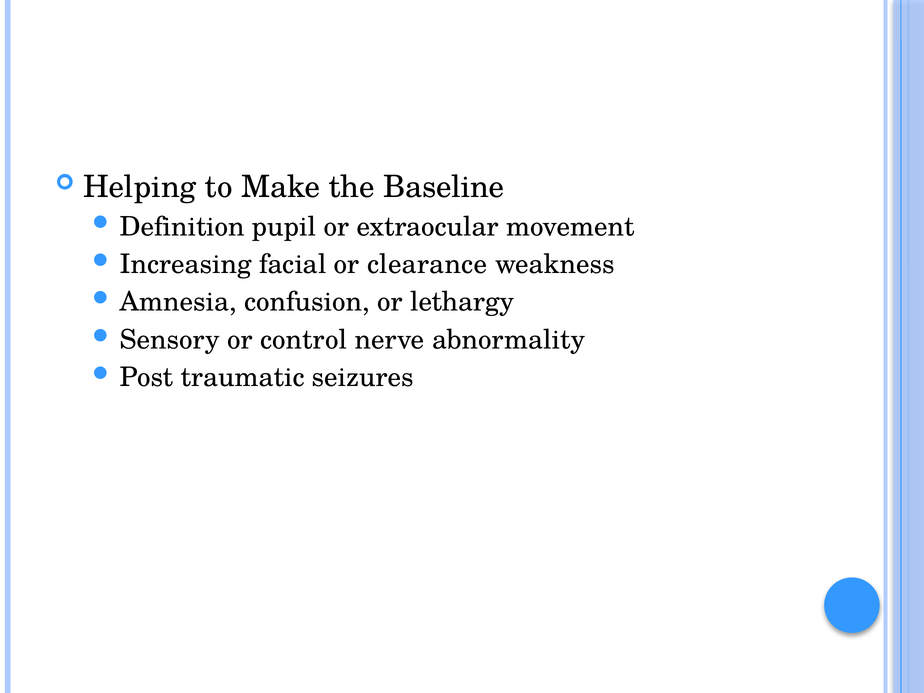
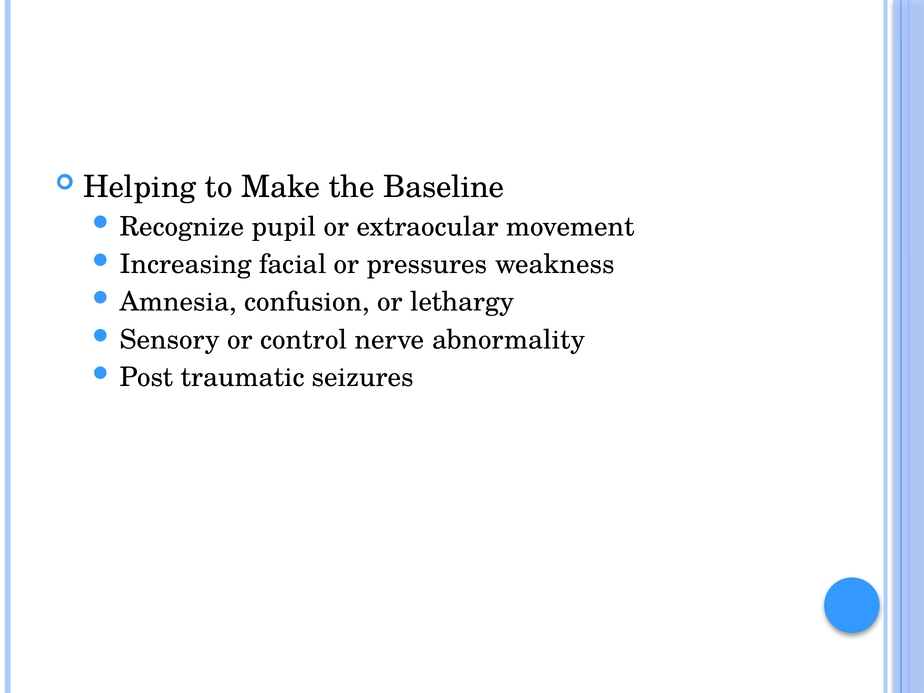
Definition: Definition -> Recognize (182, 227)
clearance: clearance -> pressures (427, 264)
